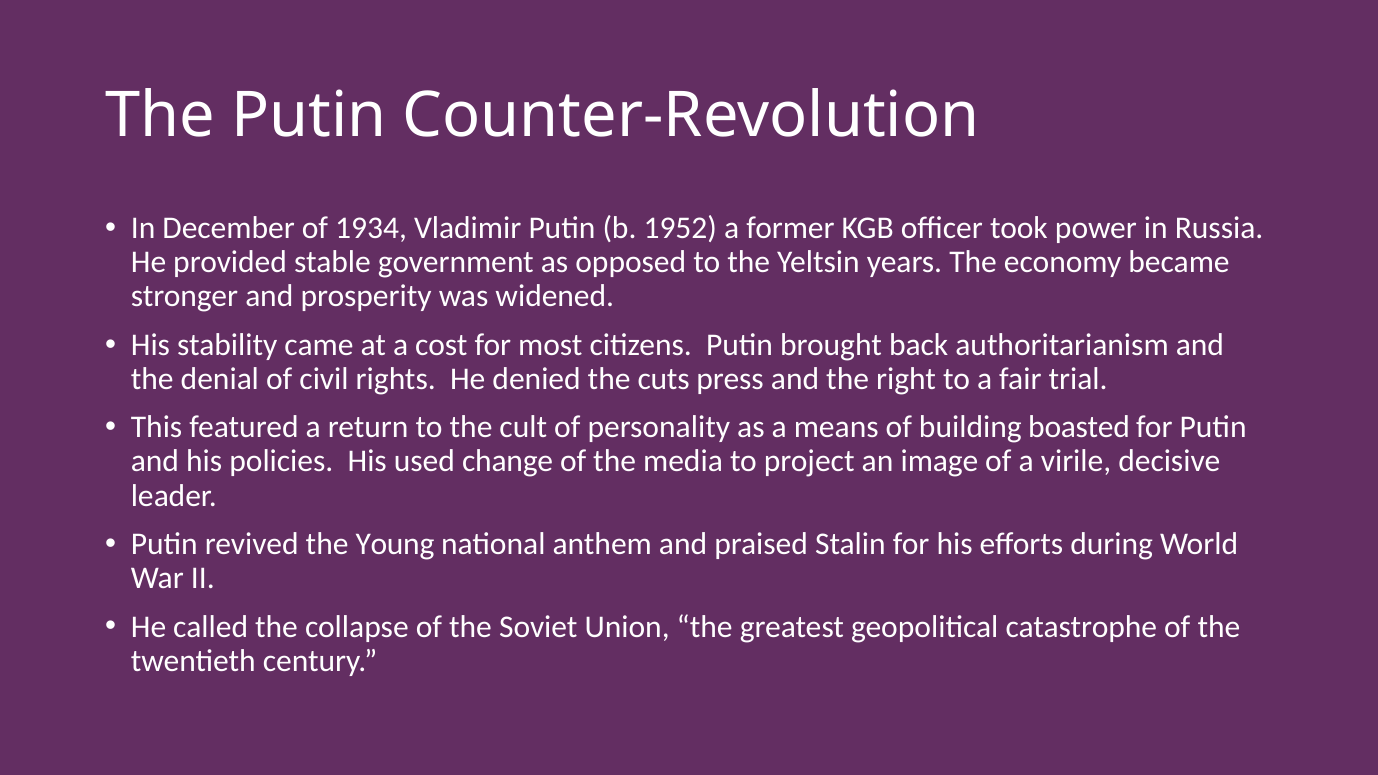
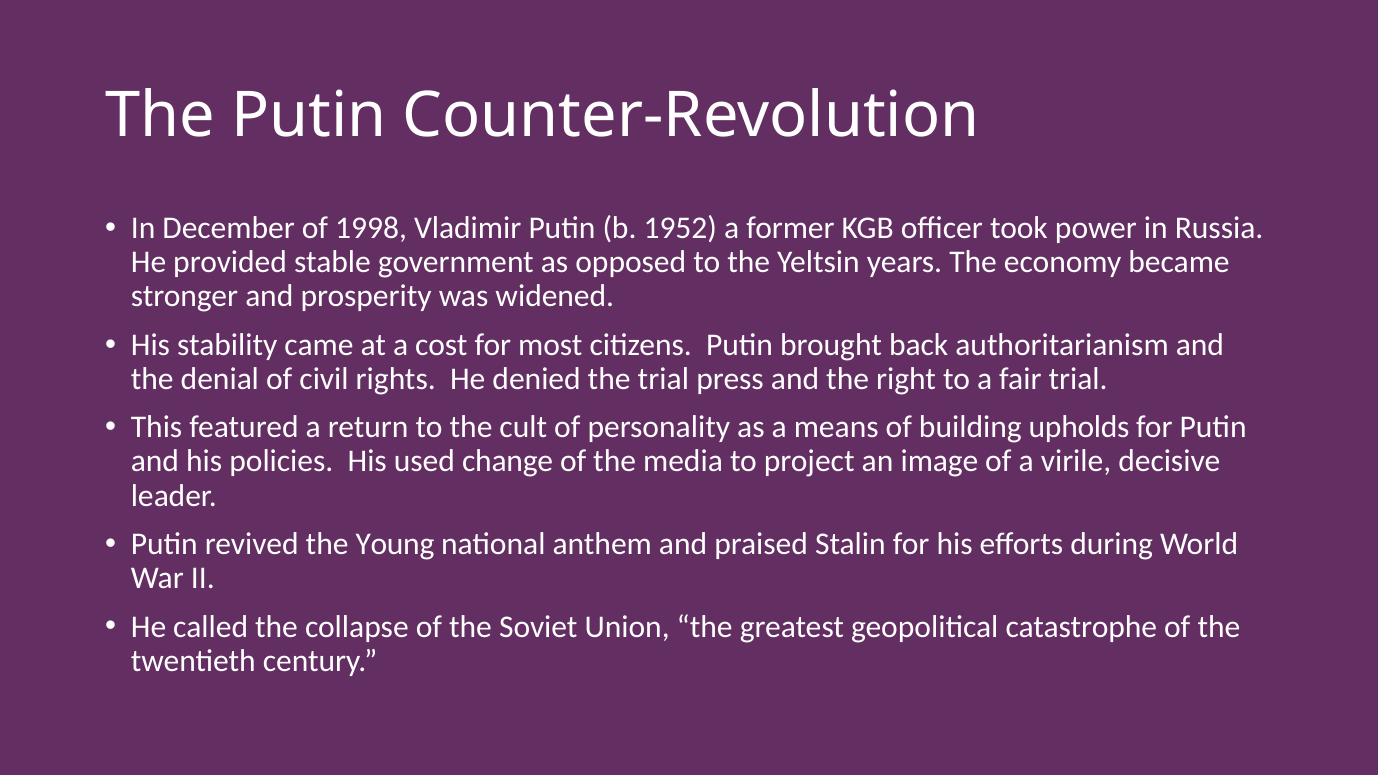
1934: 1934 -> 1998 (371, 228)
the cuts: cuts -> trial (663, 379)
boasted: boasted -> upholds (1079, 428)
